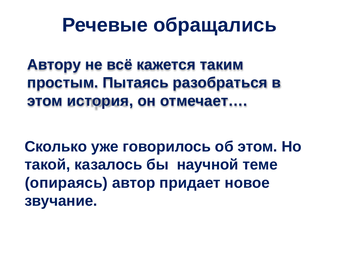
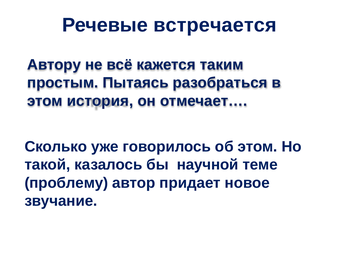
обращались: обращались -> встречается (215, 25)
опираясь: опираясь -> проблему (66, 183)
